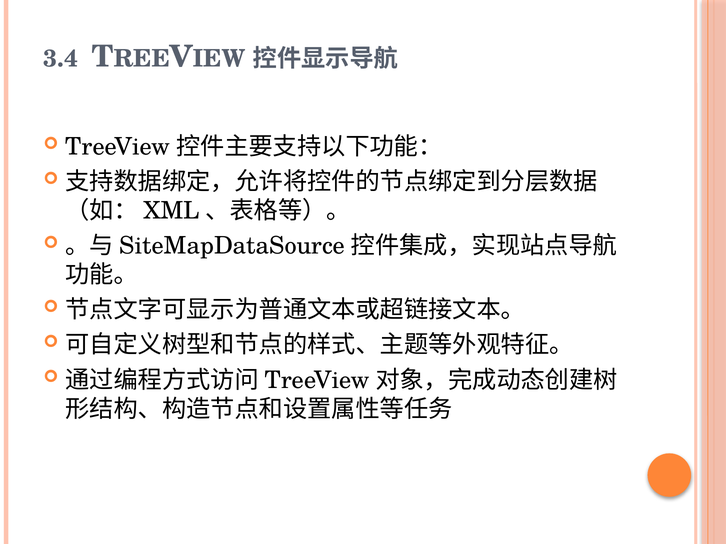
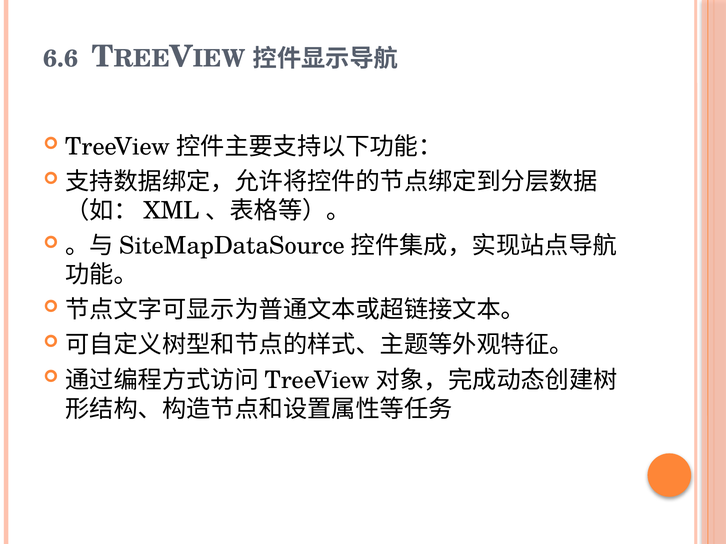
3.4: 3.4 -> 6.6 (61, 59)
